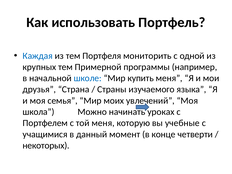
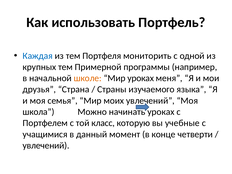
школе colour: blue -> orange (88, 78)
Мир купить: купить -> уроках (141, 78)
той меня: меня -> класс (103, 123)
некоторых: некоторых -> увлечений (46, 145)
